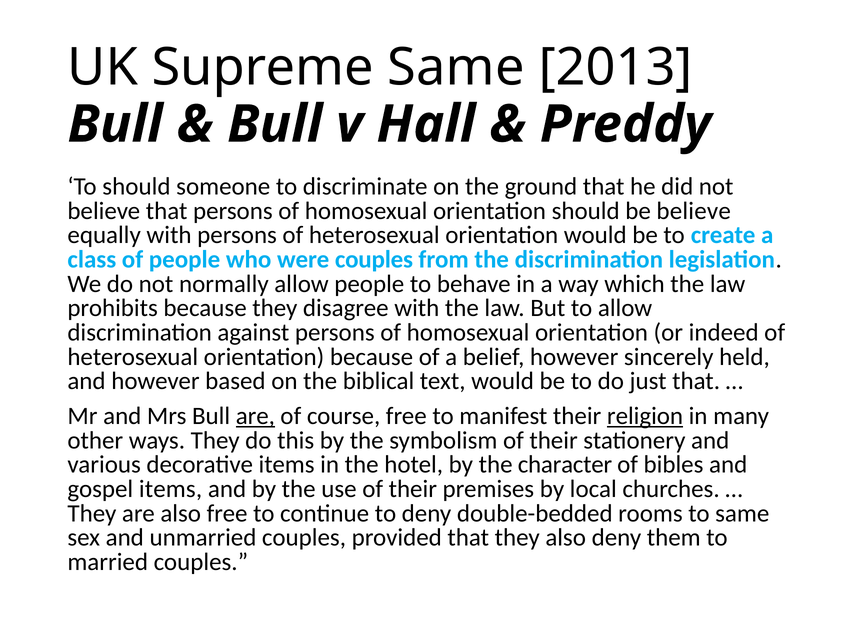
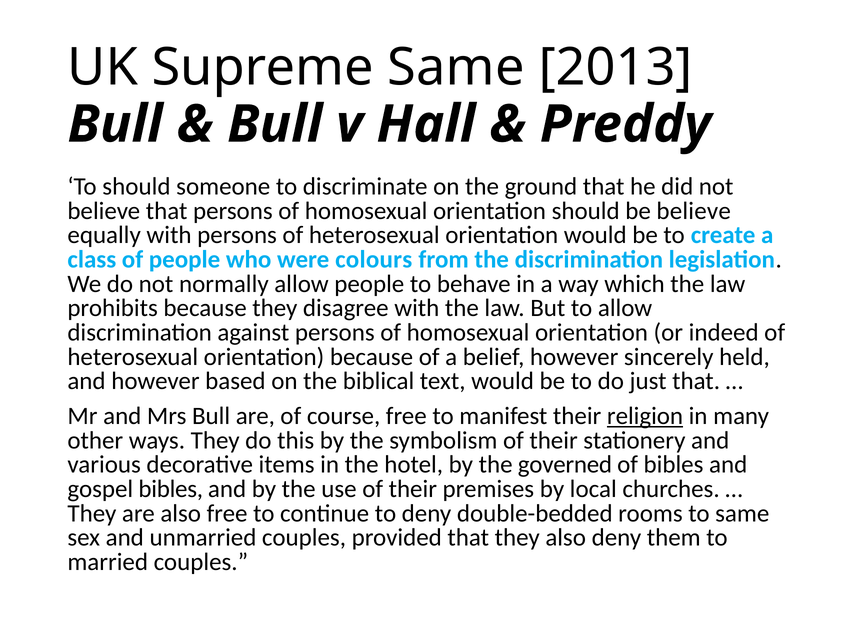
were couples: couples -> colours (374, 259)
are underline: present -> none (255, 416)
character: character -> governed (565, 464)
gospel items: items -> bibles (171, 489)
